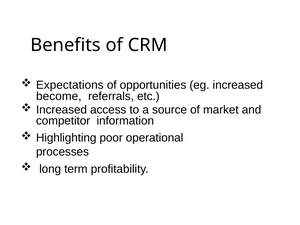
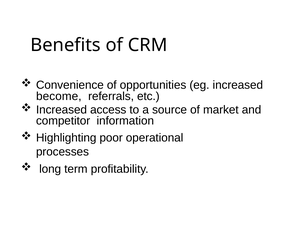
Expectations: Expectations -> Convenience (70, 85)
